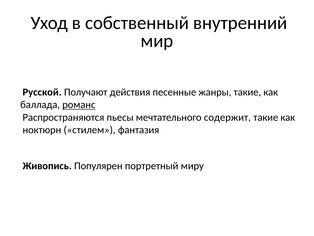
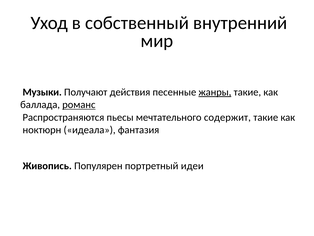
Русской: Русской -> Музыки (42, 92)
жанры underline: none -> present (215, 92)
стилем: стилем -> идеала (90, 130)
миру: миру -> идеи (192, 166)
